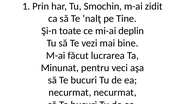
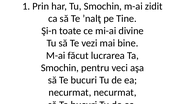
deplin: deplin -> divine (131, 31)
Minunat: Minunat -> Smochin (60, 68)
